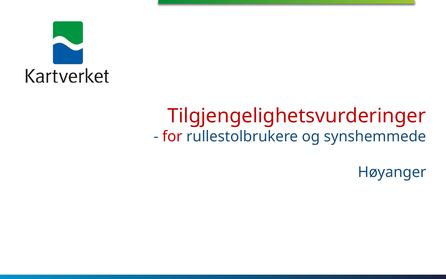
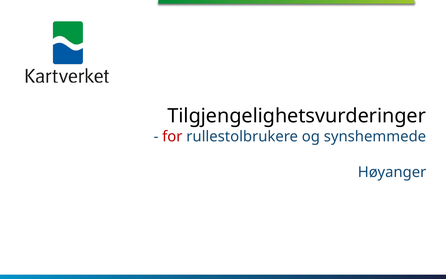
Tilgjengelighetsvurderinger colour: red -> black (297, 116)
